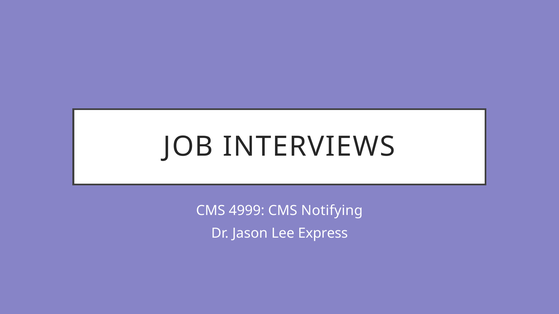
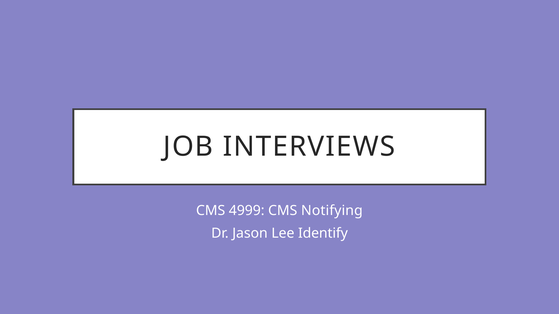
Express: Express -> Identify (323, 234)
